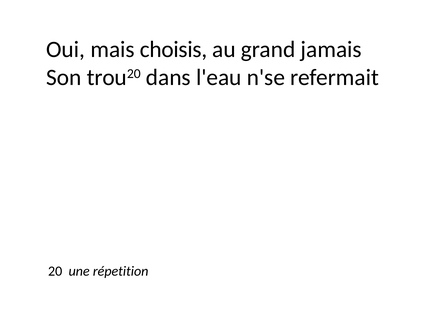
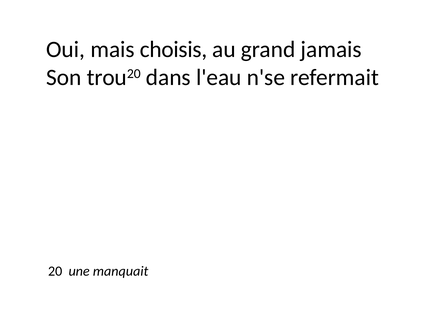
répetition: répetition -> manquait (121, 271)
